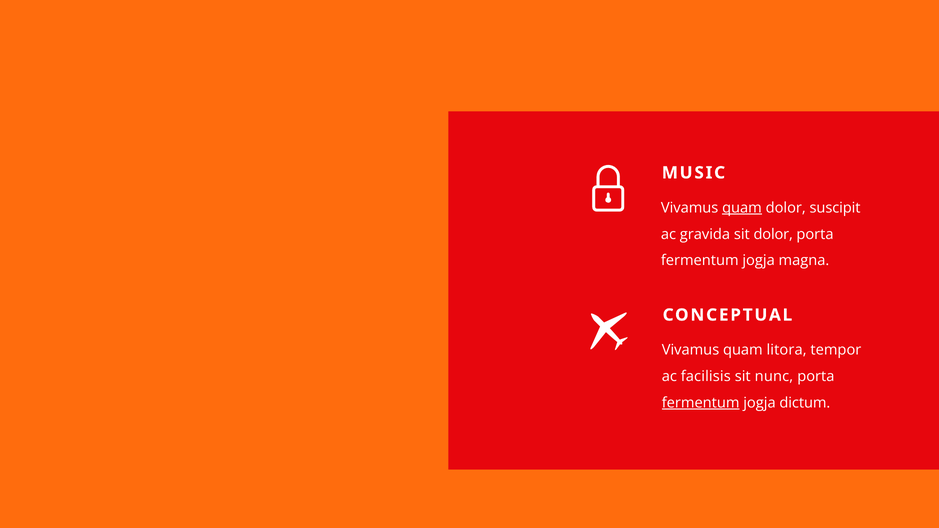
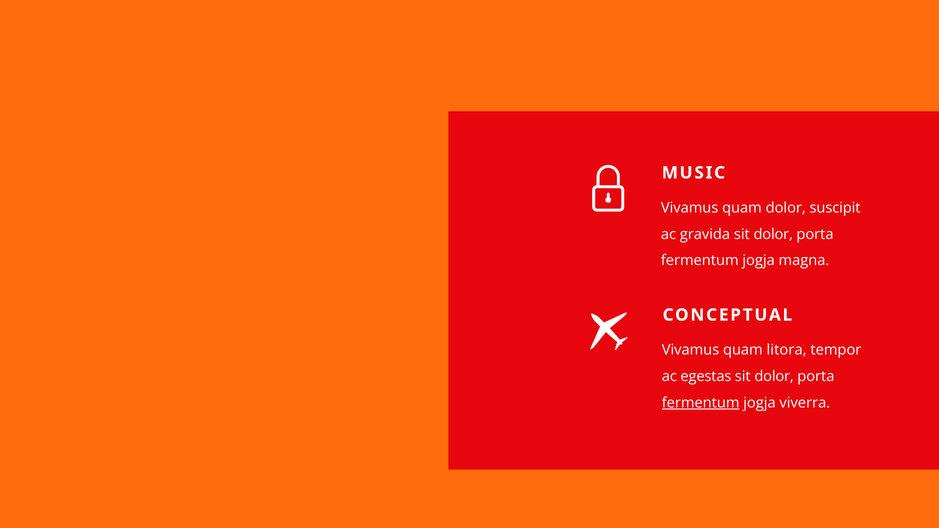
quam underline: present -> none (742, 208)
facilisis: facilisis -> egestas (706, 377)
nunc: nunc -> dolor (774, 377)
dictum: dictum -> viverra (805, 403)
